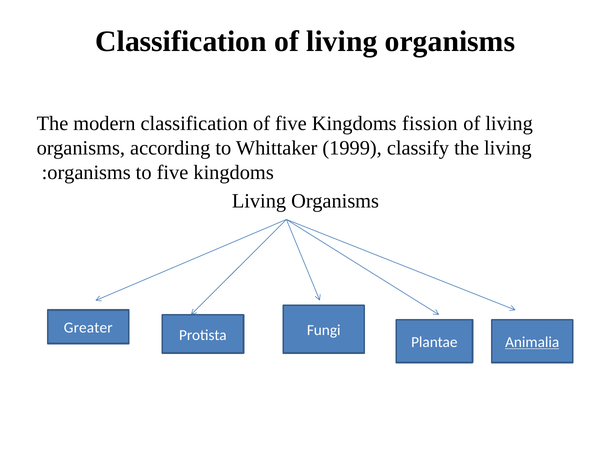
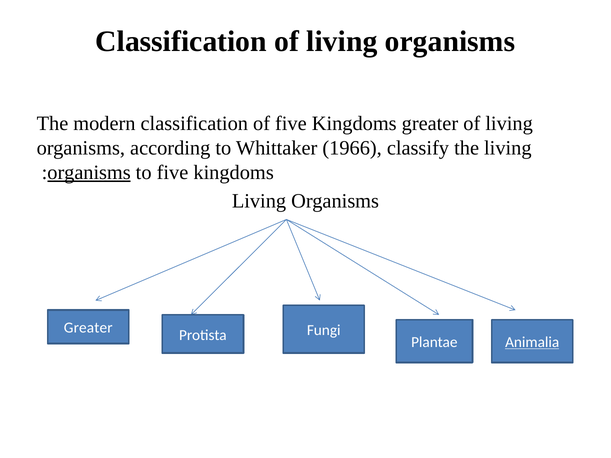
Kingdoms fission: fission -> greater (430, 124)
1999: 1999 -> 1966 (352, 148)
organisms underline: none -> present (89, 173)
